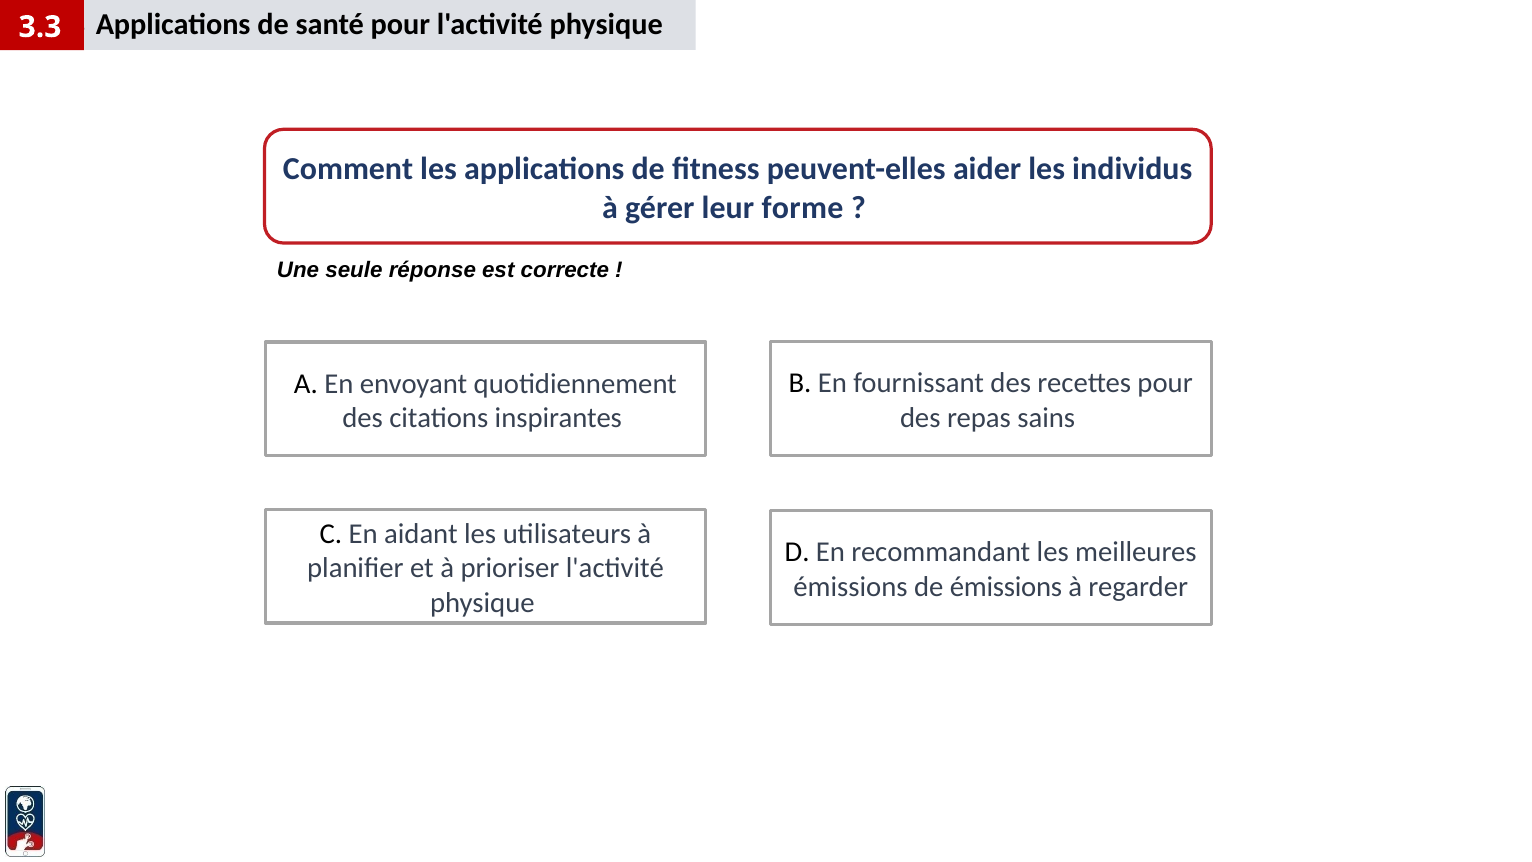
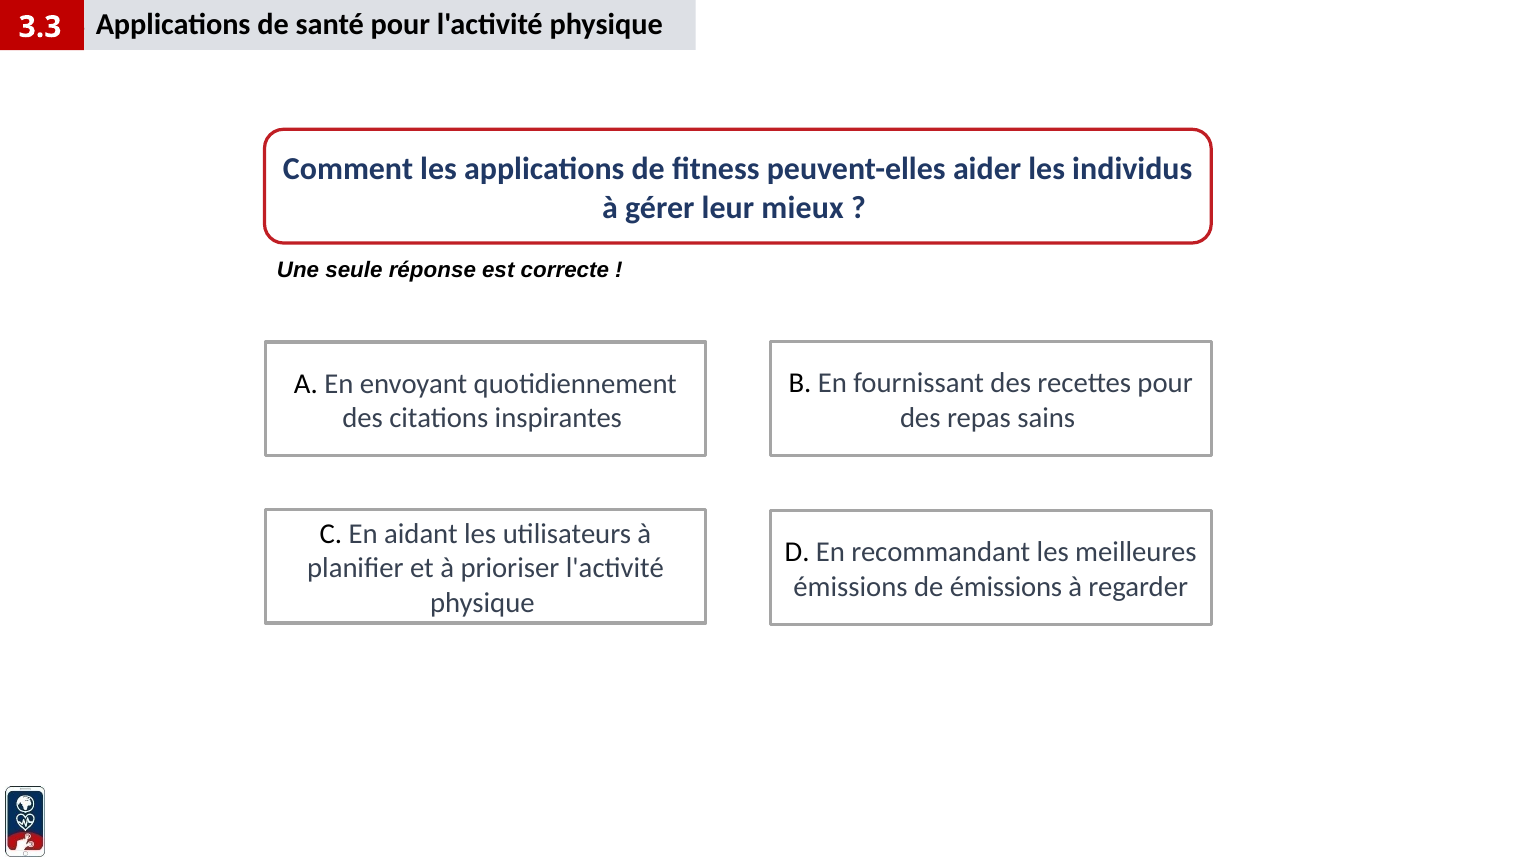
forme: forme -> mieux (803, 207)
